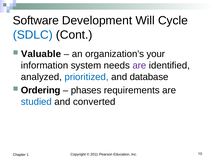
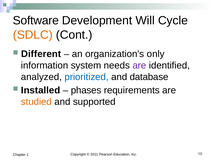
SDLC colour: blue -> orange (33, 35)
Valuable: Valuable -> Different (41, 54)
your: your -> only (156, 54)
Ordering: Ordering -> Installed (41, 90)
studied colour: blue -> orange (36, 102)
converted: converted -> supported (94, 102)
